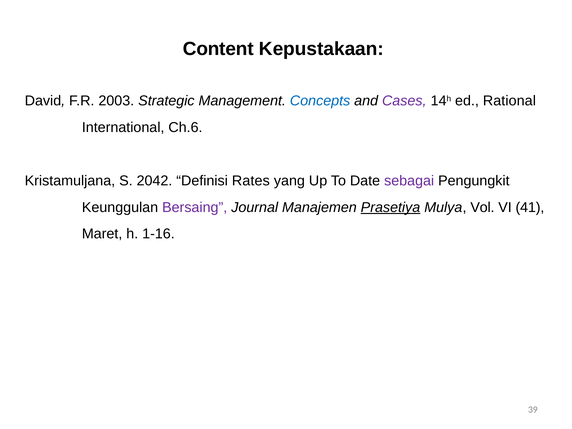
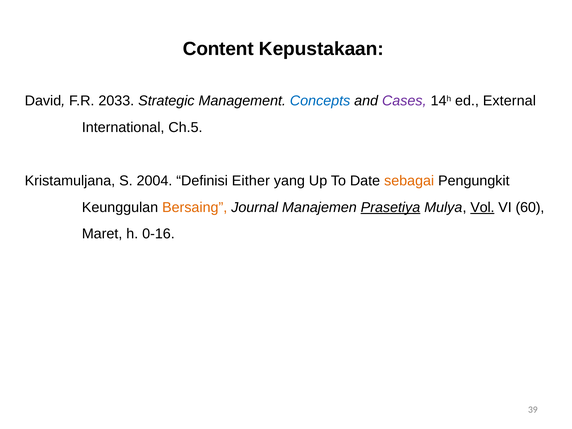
2003: 2003 -> 2033 (116, 101)
Rational: Rational -> External (509, 101)
Ch.6: Ch.6 -> Ch.5 (185, 128)
2042: 2042 -> 2004 (154, 181)
Rates: Rates -> Either (251, 181)
sebagai colour: purple -> orange (409, 181)
Bersaing colour: purple -> orange (195, 207)
Vol underline: none -> present (482, 207)
41: 41 -> 60 (530, 207)
1-16: 1-16 -> 0-16 (158, 234)
